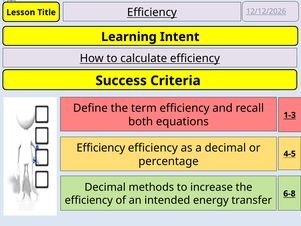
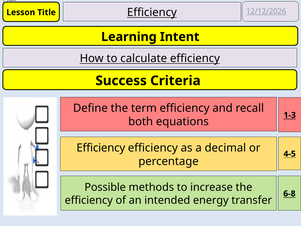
Decimal: Decimal -> Possible (105, 187)
